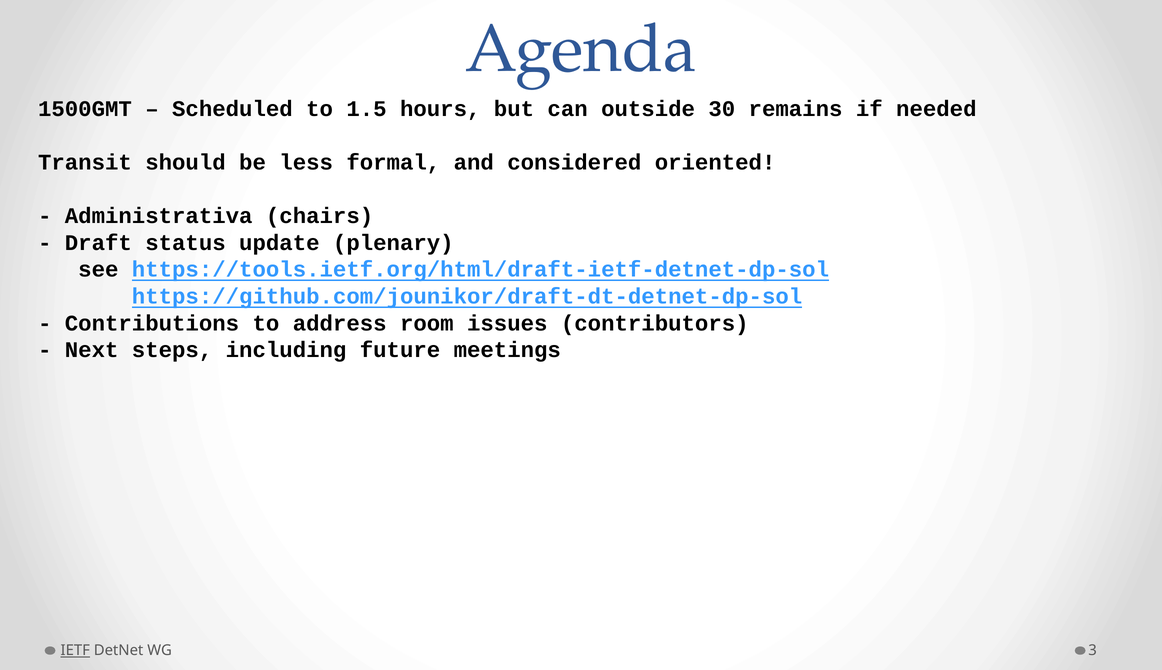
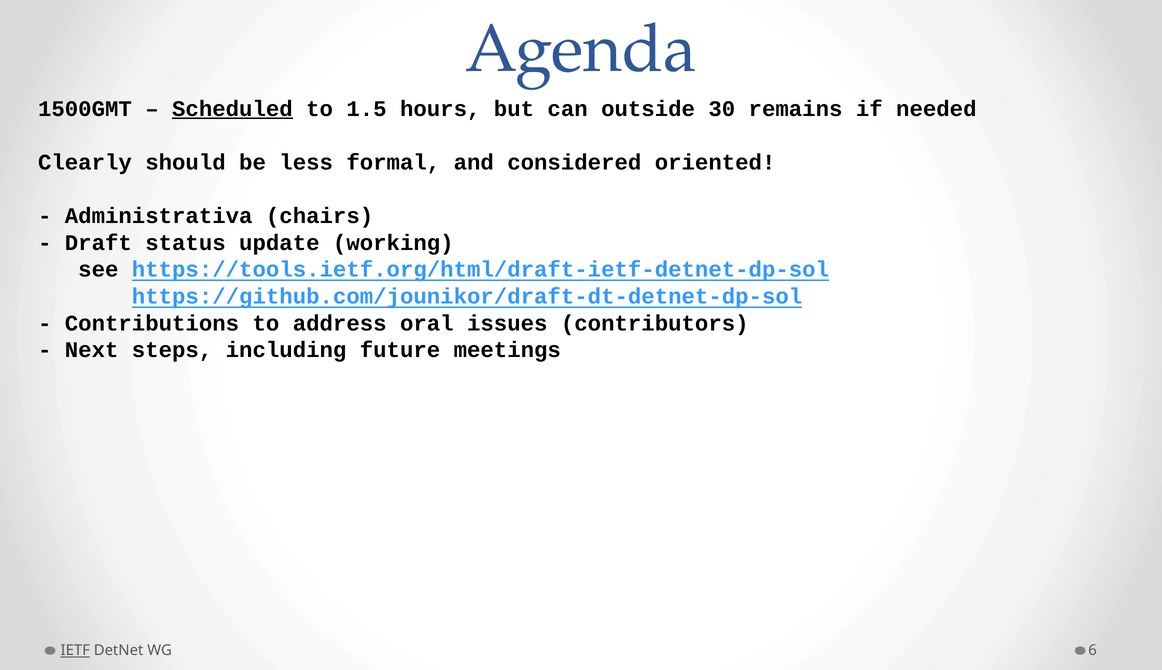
Scheduled underline: none -> present (232, 109)
Transit: Transit -> Clearly (85, 162)
plenary: plenary -> working (393, 243)
room: room -> oral (427, 323)
3: 3 -> 6 (1093, 651)
